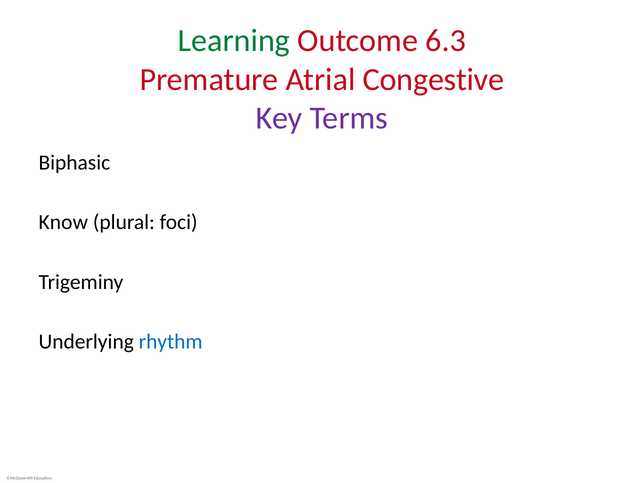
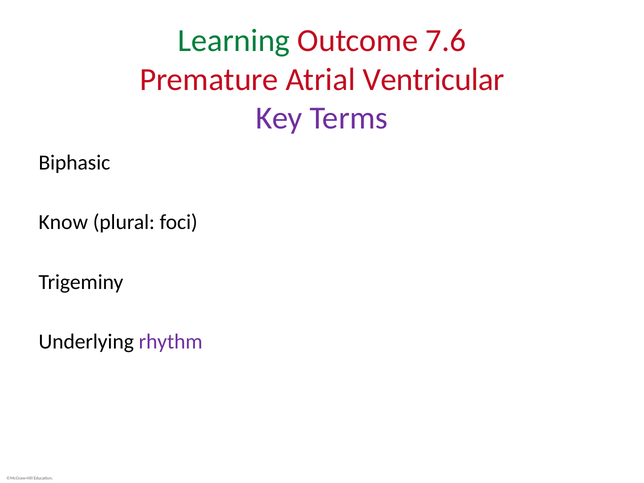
6.3: 6.3 -> 7.6 (446, 41)
Congestive: Congestive -> Ventricular (434, 79)
rhythm colour: blue -> purple (171, 342)
